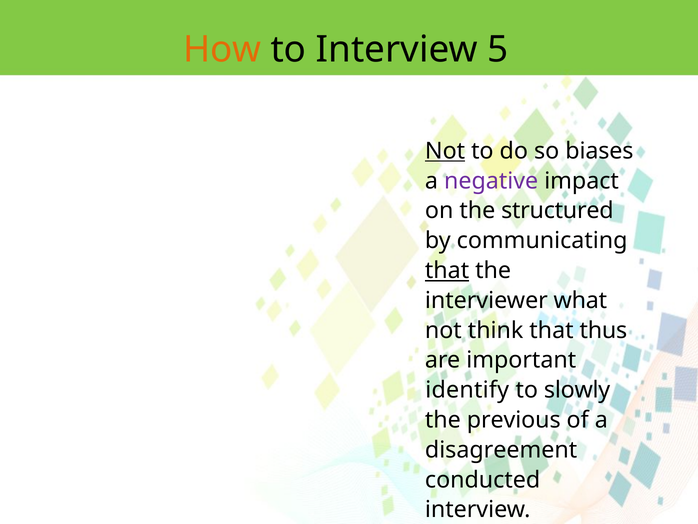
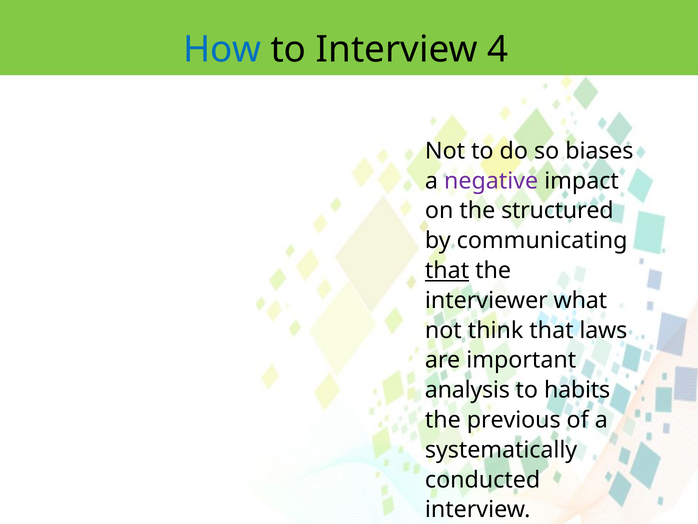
How colour: orange -> blue (222, 50)
5: 5 -> 4 (498, 50)
Not underline: present -> none (445, 151)
thus: thus -> laws (603, 330)
identify: identify -> analysis (467, 390)
slowly: slowly -> habits (577, 390)
disagreement: disagreement -> systematically (501, 450)
